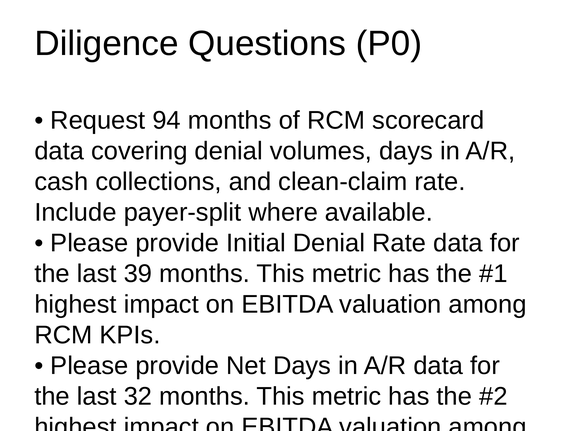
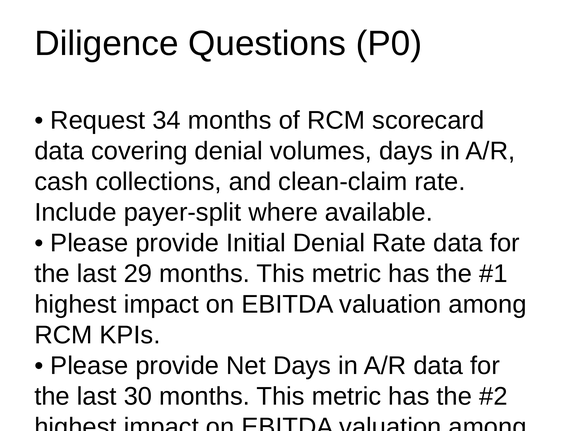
94: 94 -> 34 (167, 120)
39: 39 -> 29 (138, 273)
32: 32 -> 30 (138, 396)
